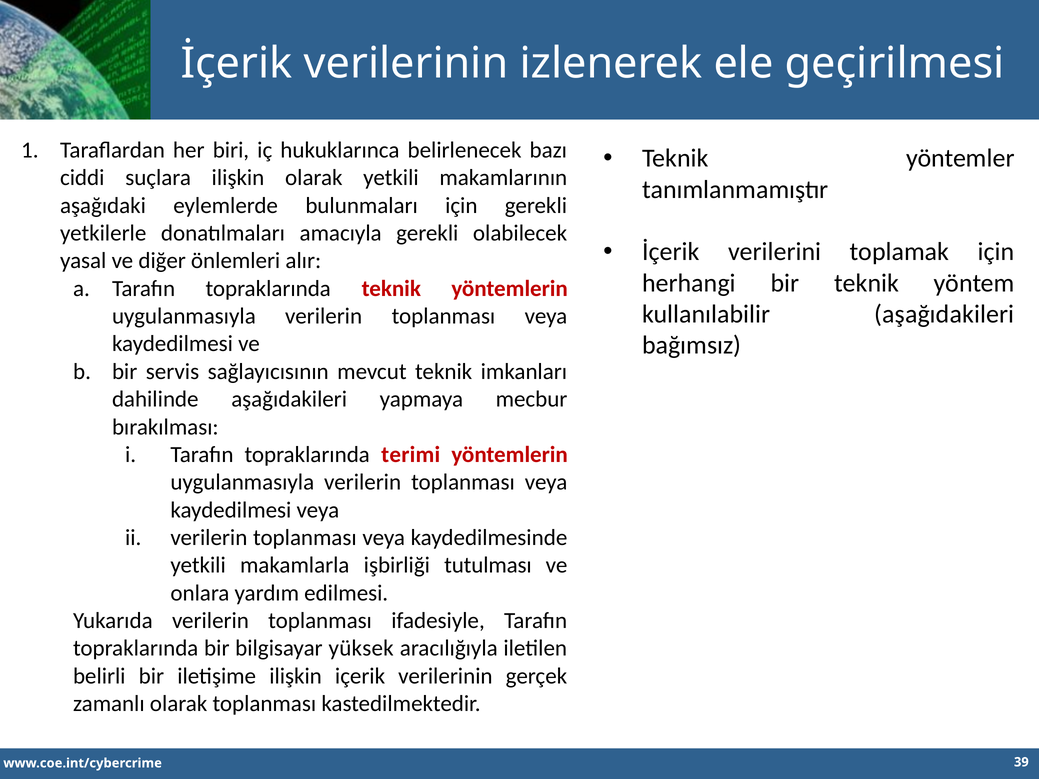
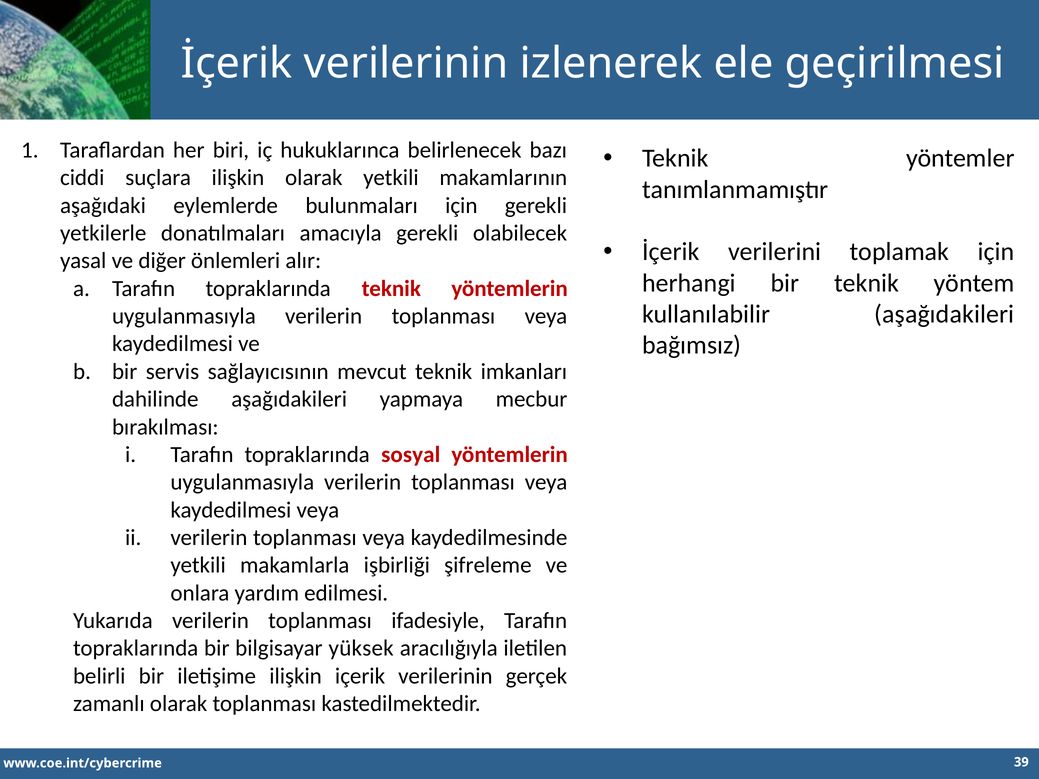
terimi: terimi -> sosyal (411, 455)
tutulması: tutulması -> şifreleme (488, 566)
